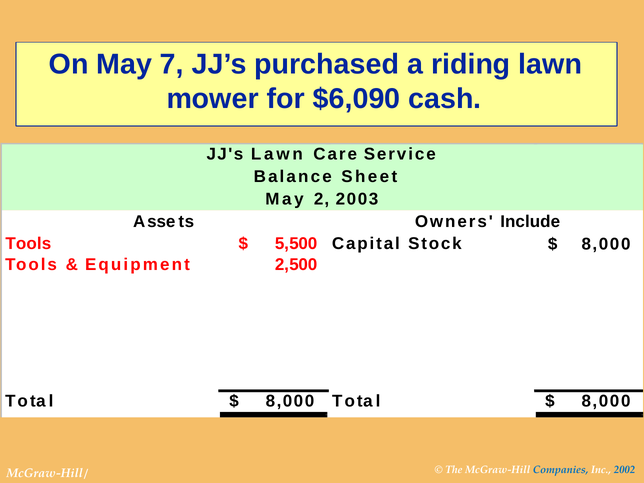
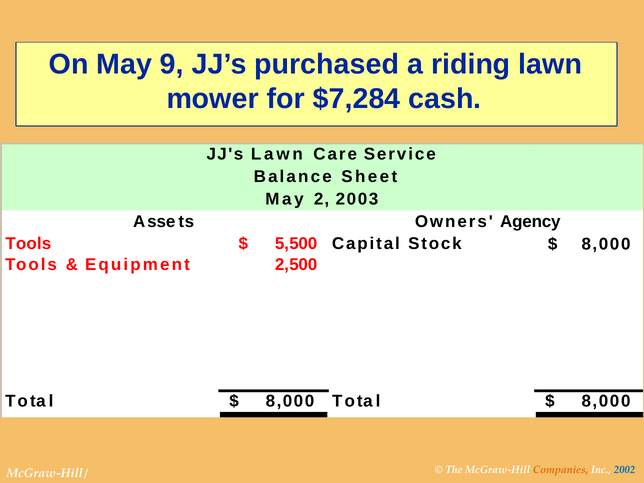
7: 7 -> 9 (172, 65)
$6,090: $6,090 -> $7,284 (357, 99)
Include: Include -> Agency (530, 221)
Companies colour: blue -> orange (561, 470)
